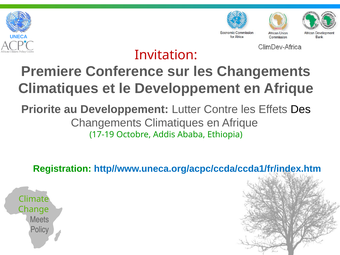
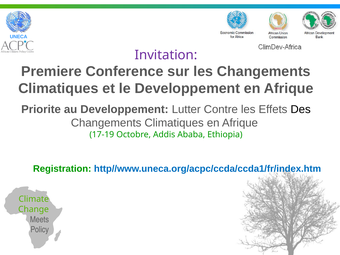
Invitation colour: red -> purple (166, 55)
